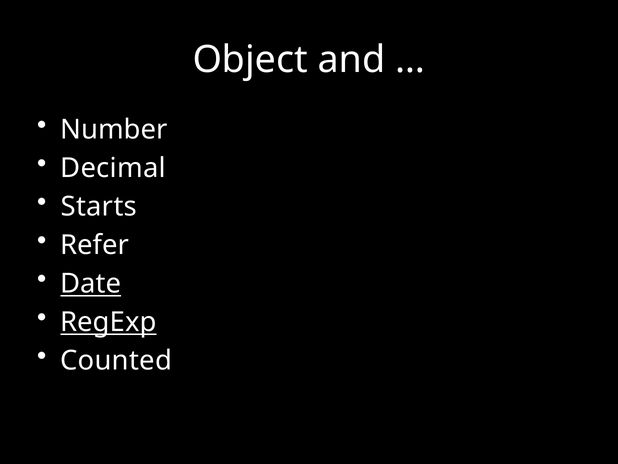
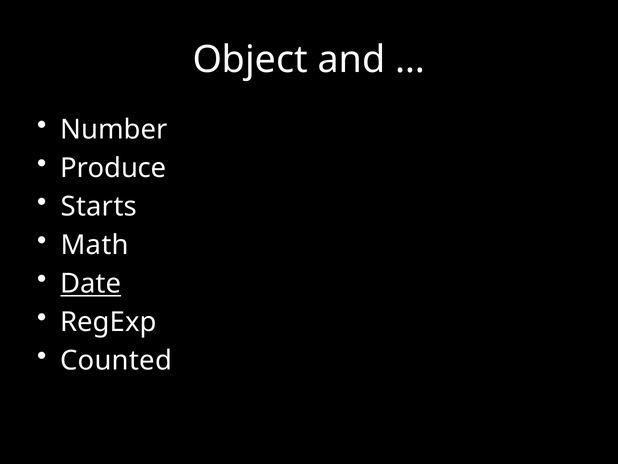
Decimal: Decimal -> Produce (113, 168)
Refer: Refer -> Math (95, 245)
RegExp underline: present -> none (108, 322)
